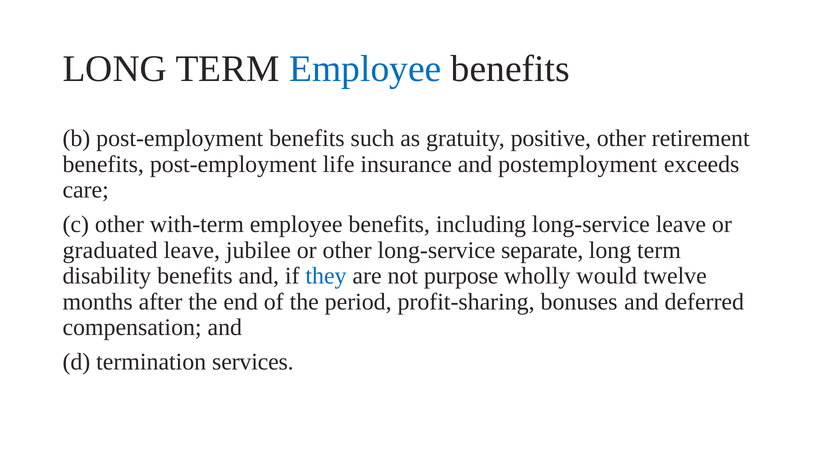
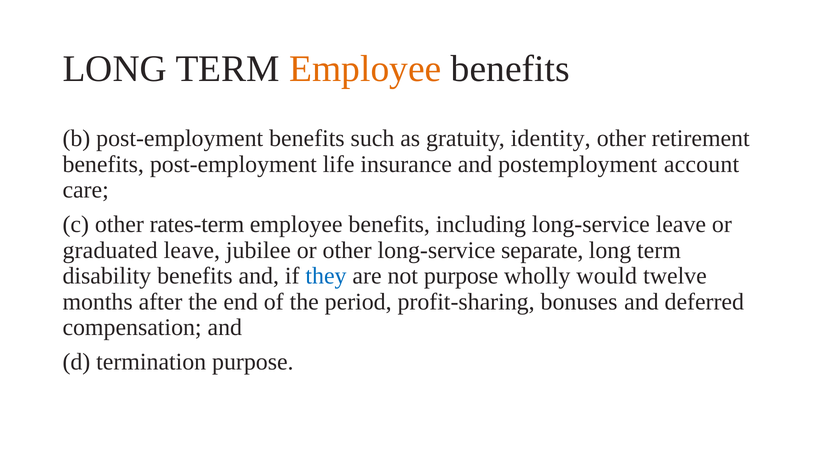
Employee colour: blue -> orange (365, 69)
positive: positive -> identity (551, 139)
exceeds: exceeds -> account (702, 164)
with-term: with-term -> rates-term (197, 224)
termination services: services -> purpose (253, 362)
